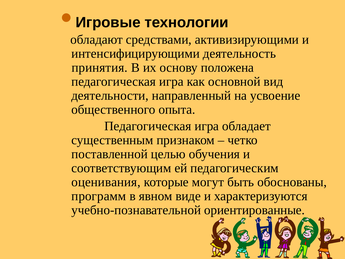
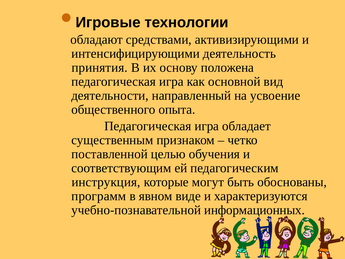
оценивания: оценивания -> инструкция (106, 182)
ориентированные: ориентированные -> информационных (254, 210)
